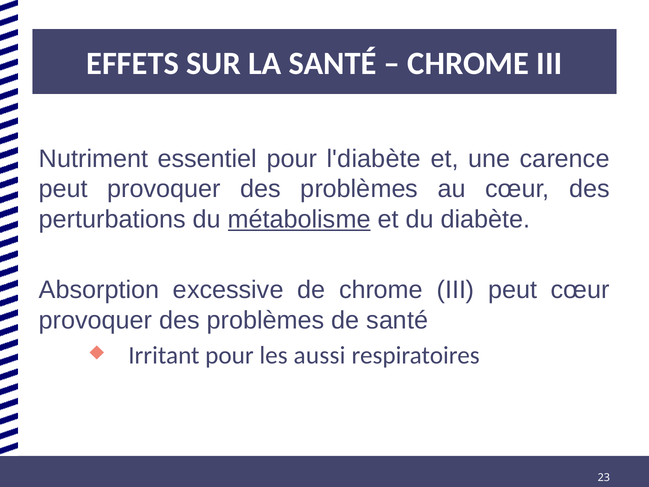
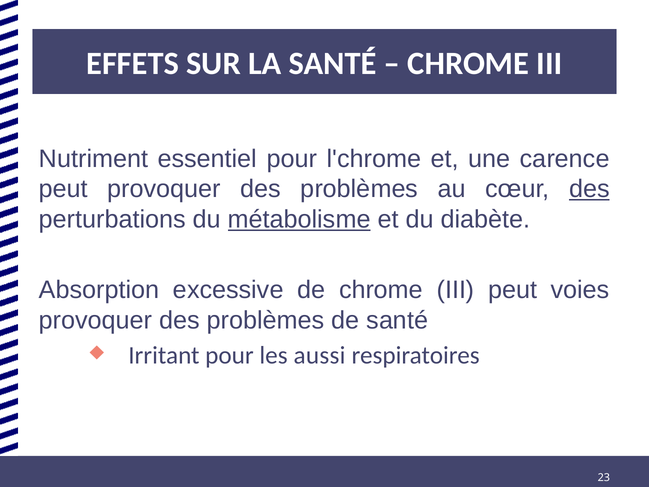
l'diabète: l'diabète -> l'chrome (374, 159)
des underline: none -> present (589, 189)
peut cœur: cœur -> voies (580, 290)
